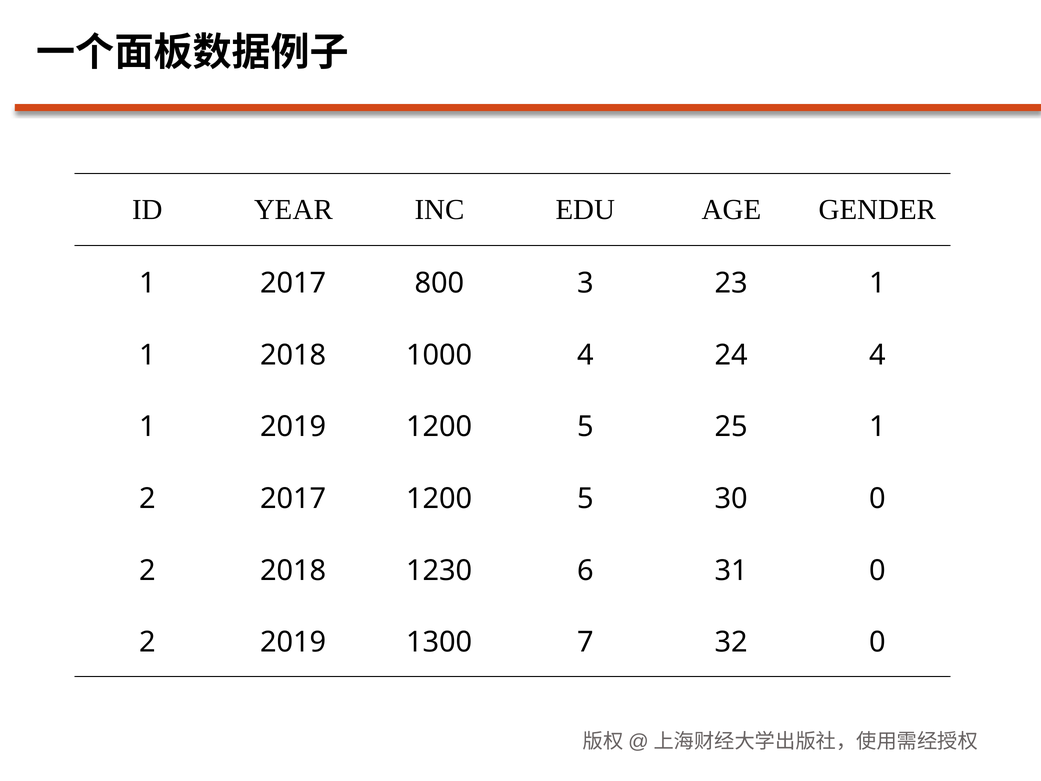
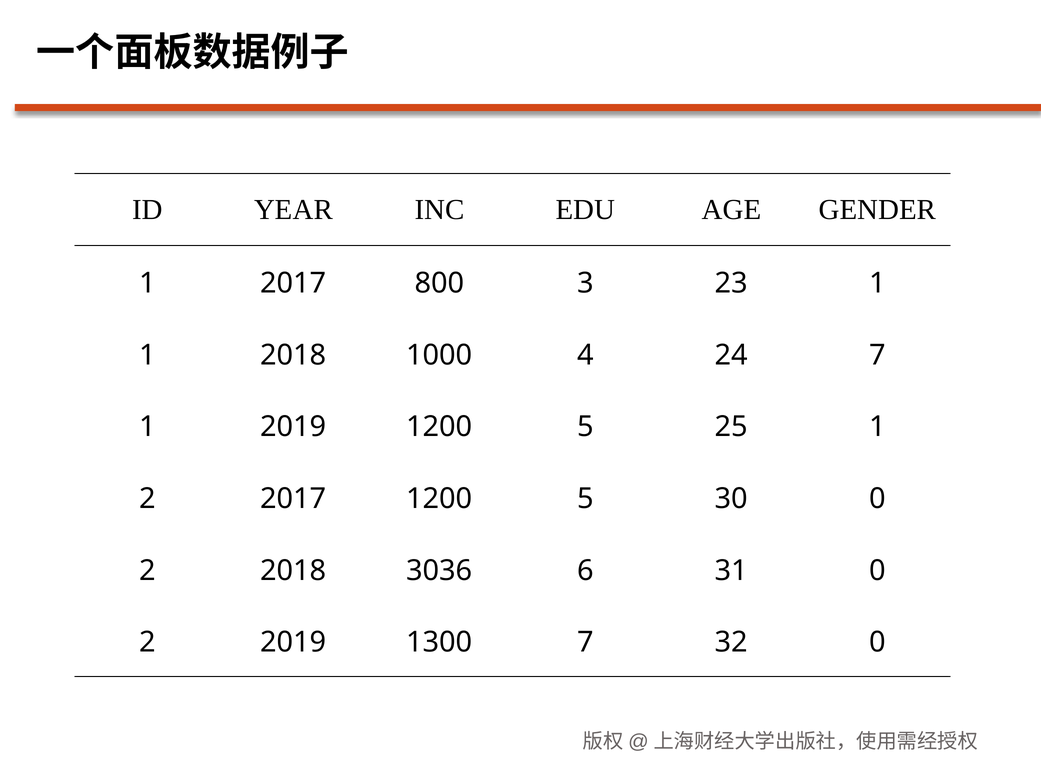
24 4: 4 -> 7 (878, 355)
1230: 1230 -> 3036 (439, 570)
